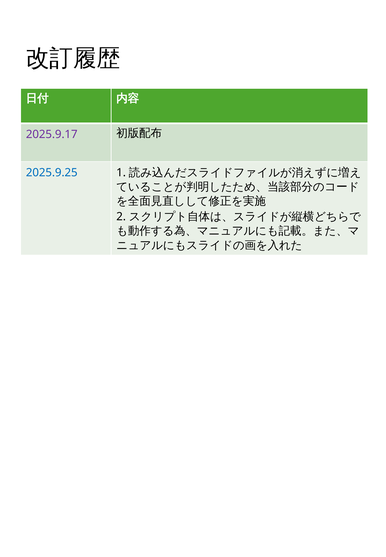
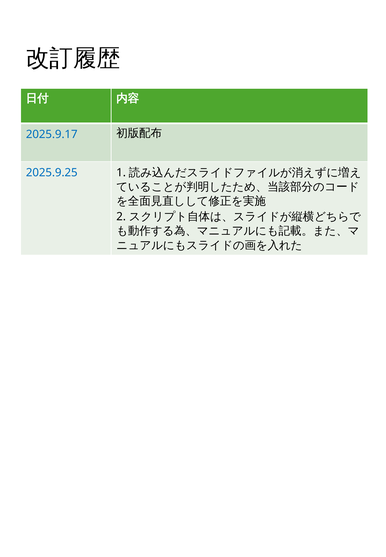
2025.9.17 colour: purple -> blue (52, 135)
